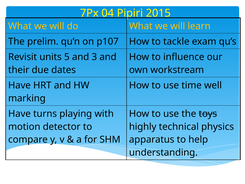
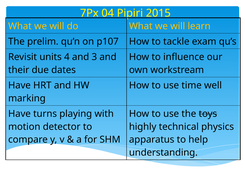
5: 5 -> 4 (67, 57)
